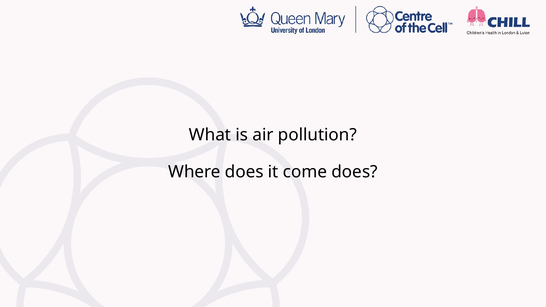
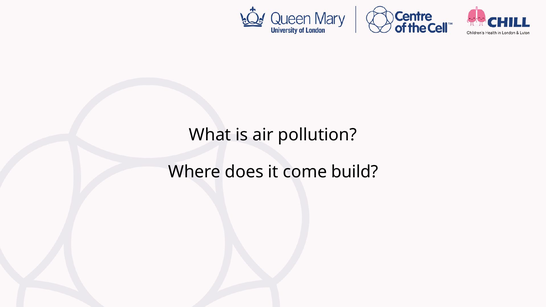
come does: does -> build (355, 172)
